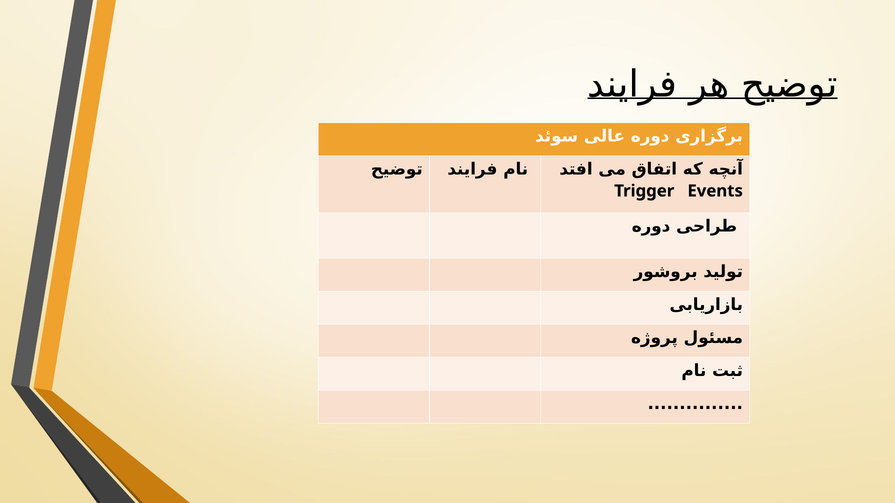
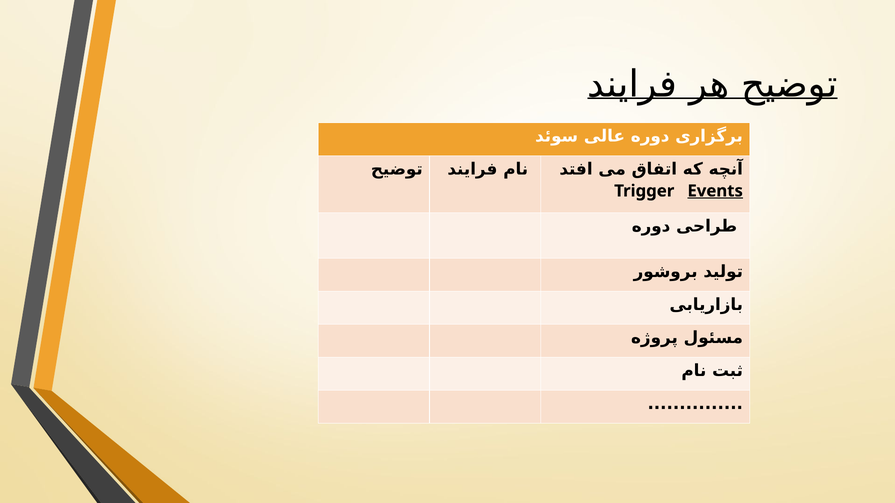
Events underline: none -> present (715, 191)
